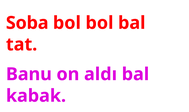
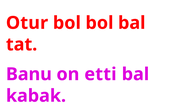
Soba: Soba -> Otur (27, 23)
on aldı: aldı -> etti (100, 74)
